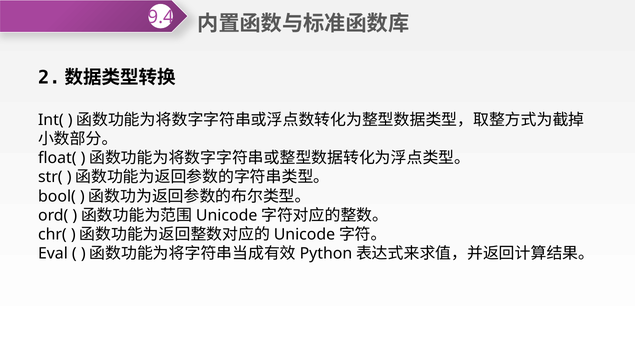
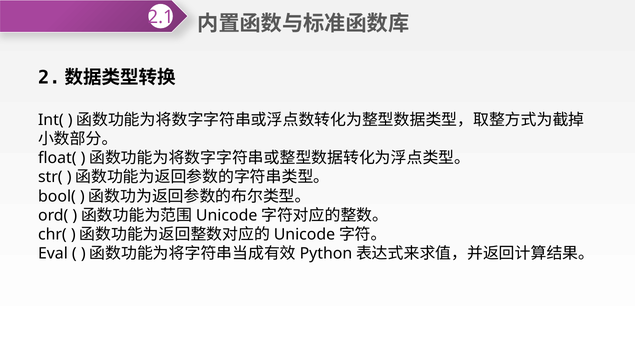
9.4: 9.4 -> 2.1 (161, 17)
